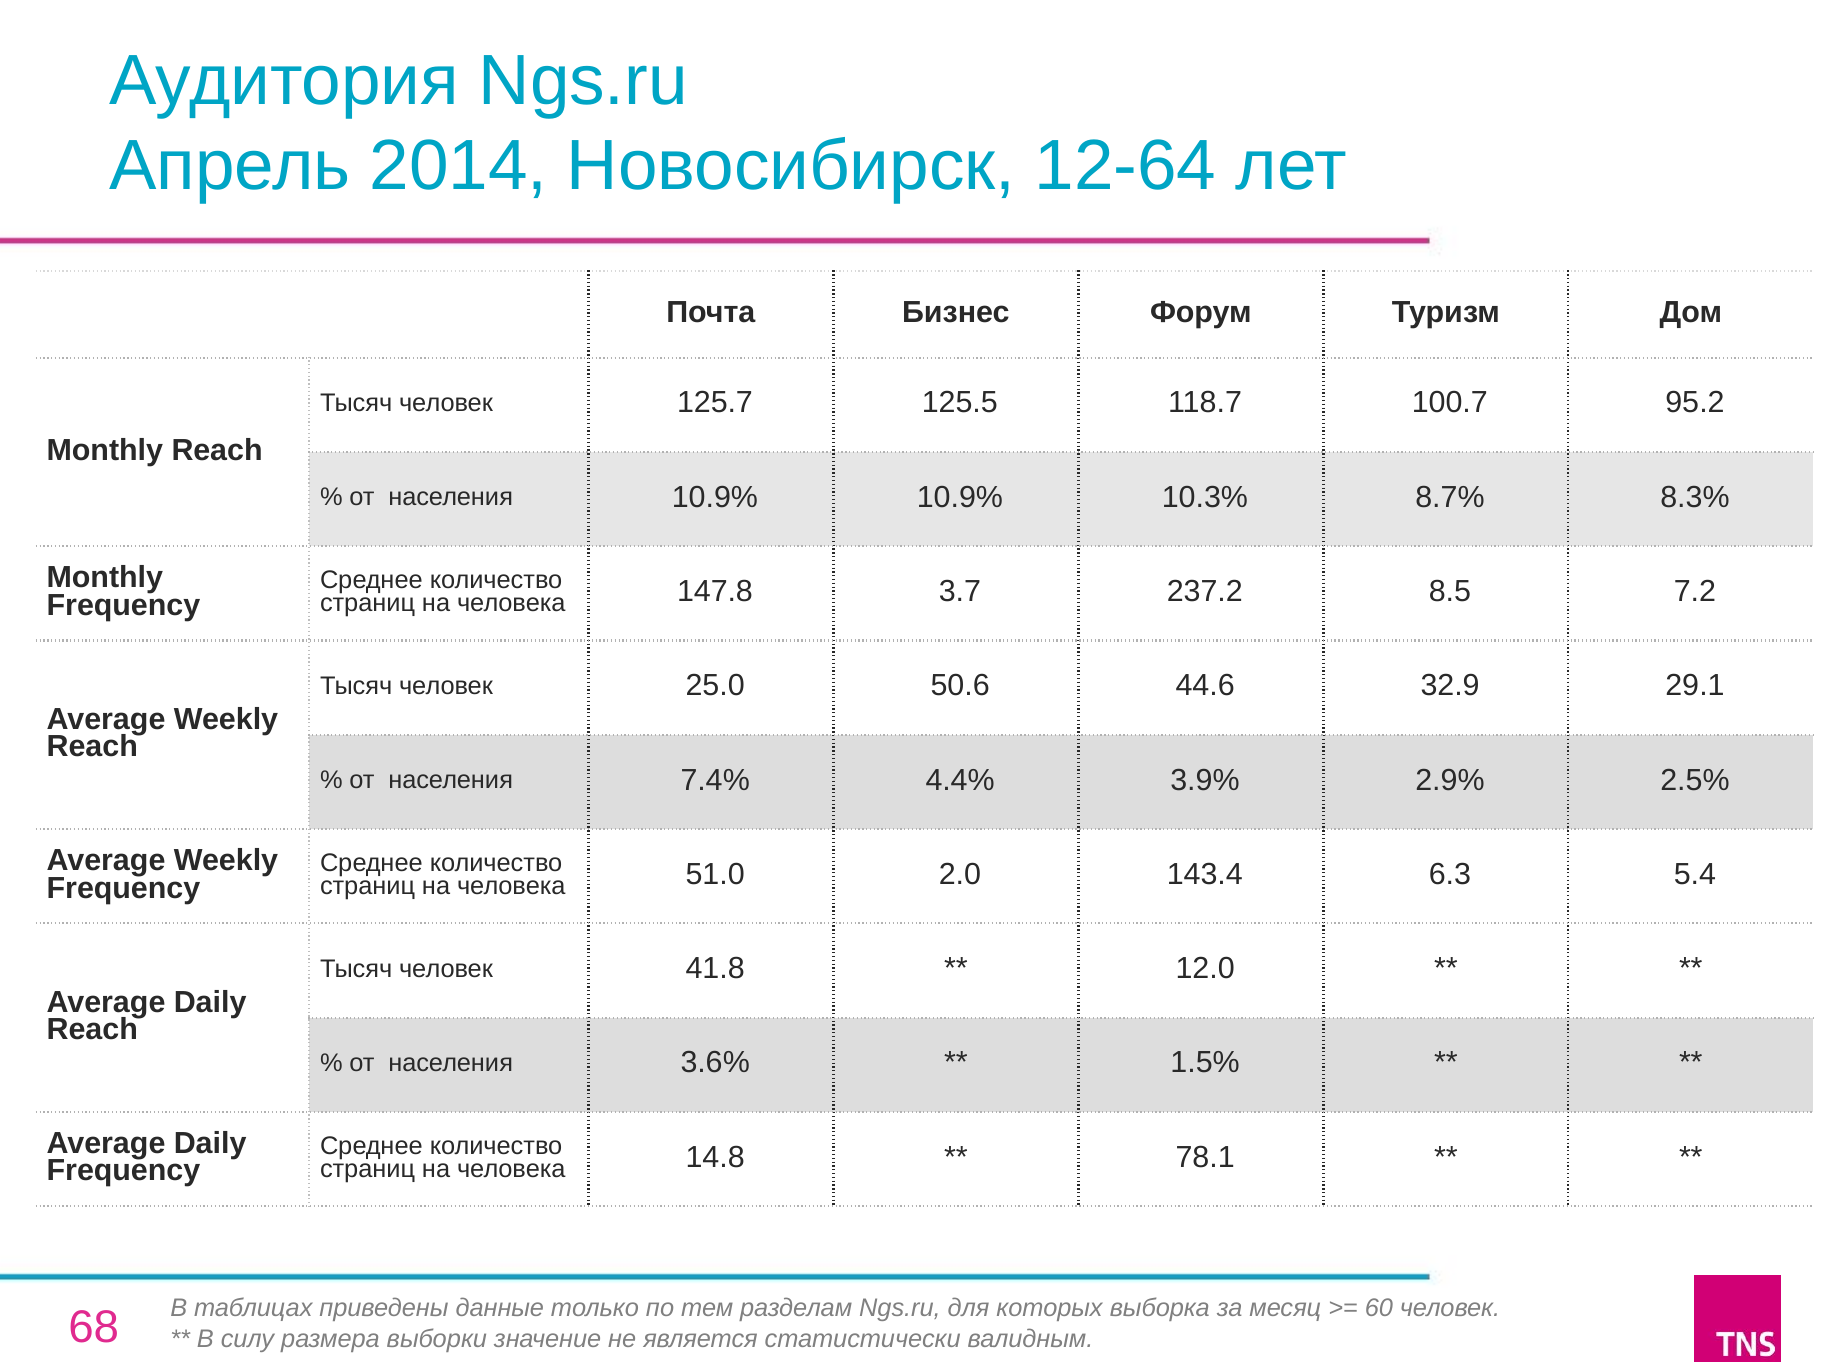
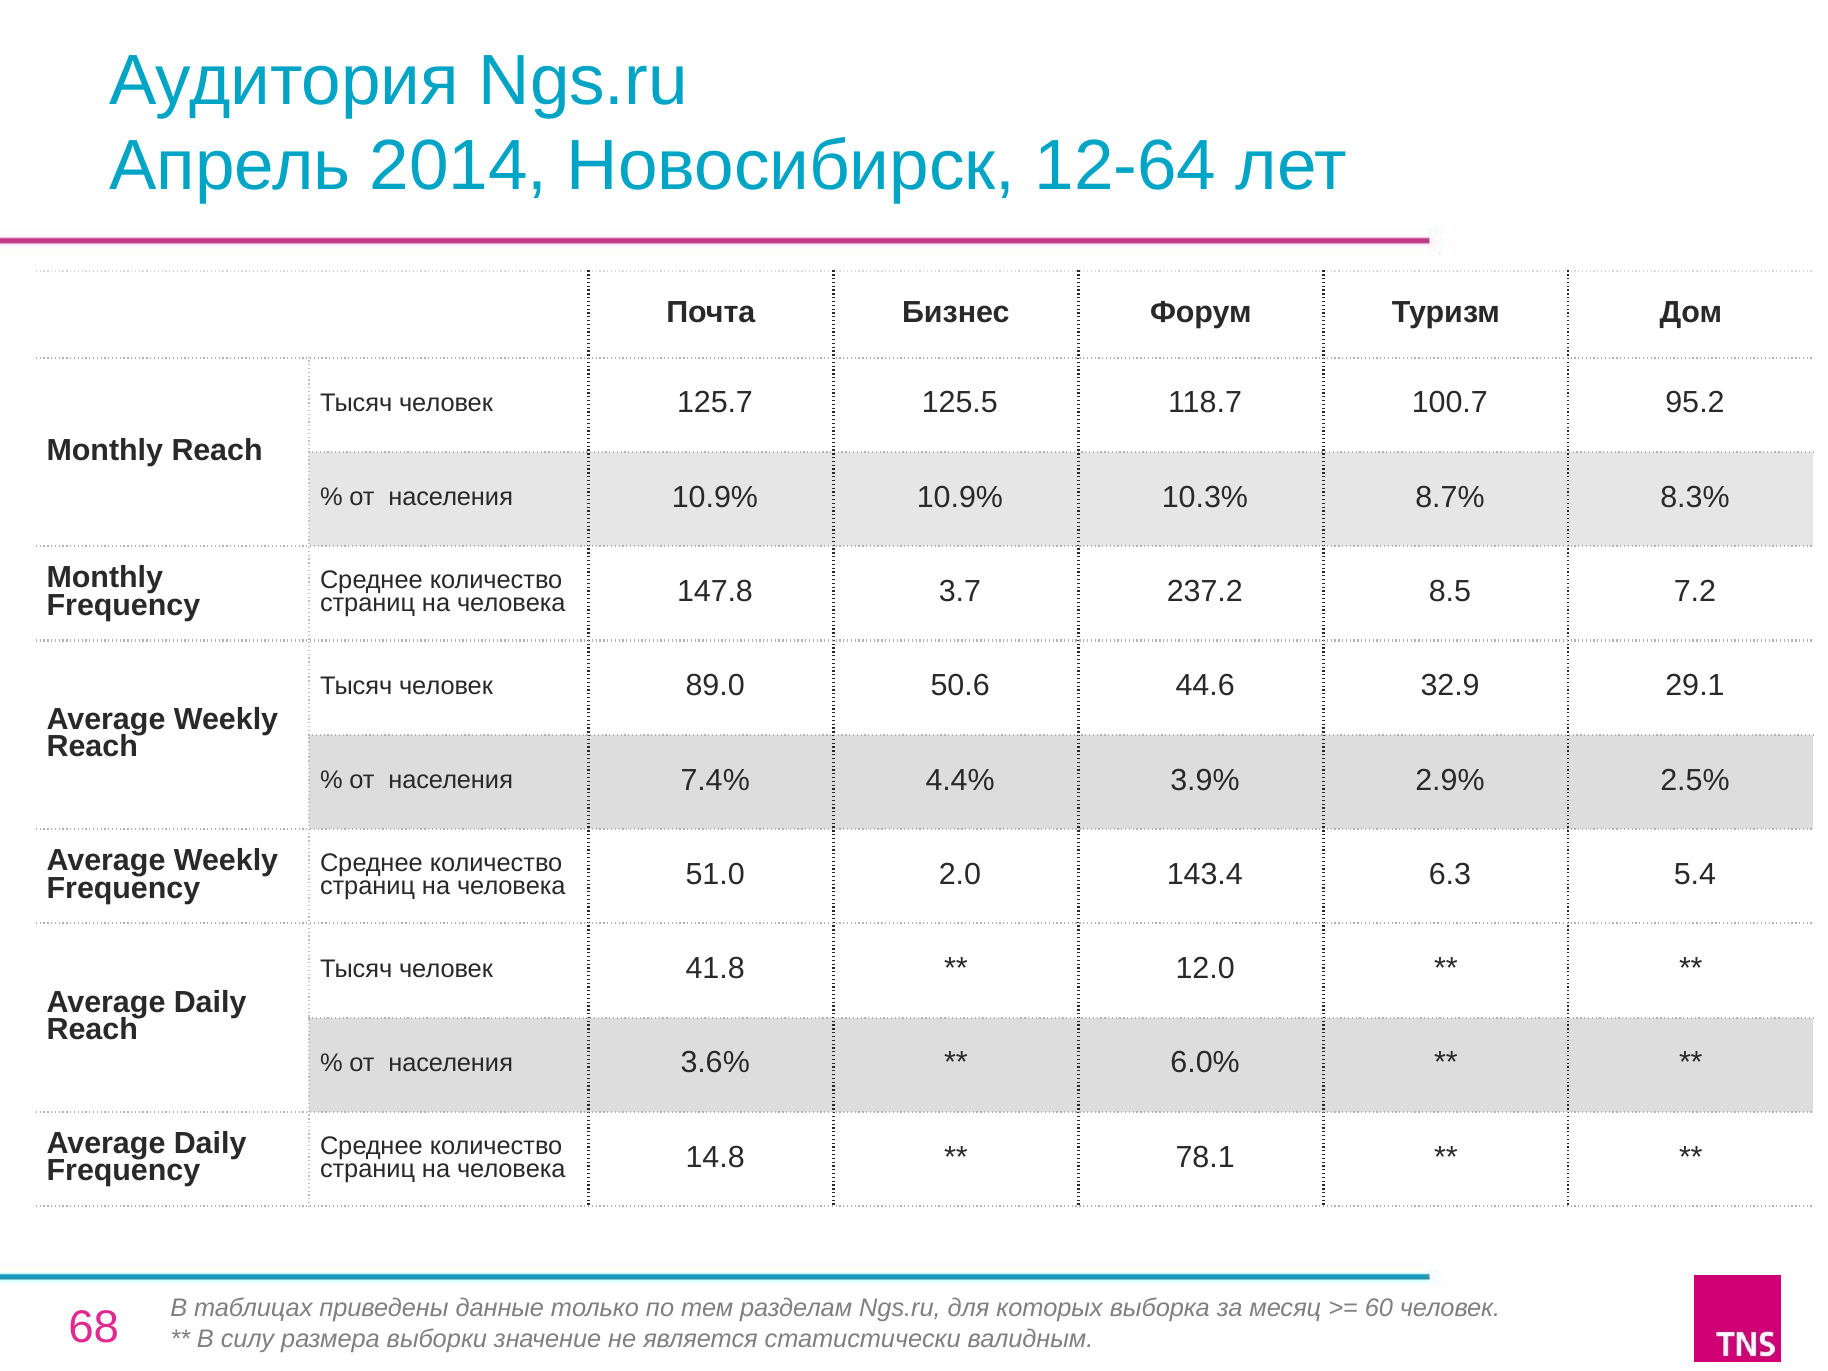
25.0: 25.0 -> 89.0 (715, 686)
1.5%: 1.5% -> 6.0% (1205, 1063)
